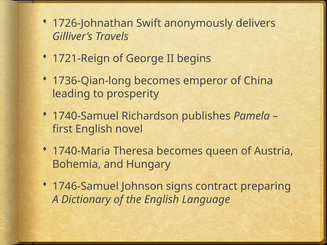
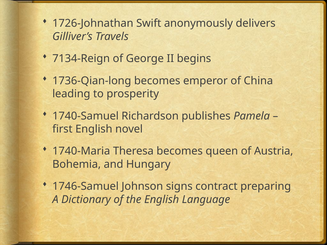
1721-Reign: 1721-Reign -> 7134-Reign (81, 59)
